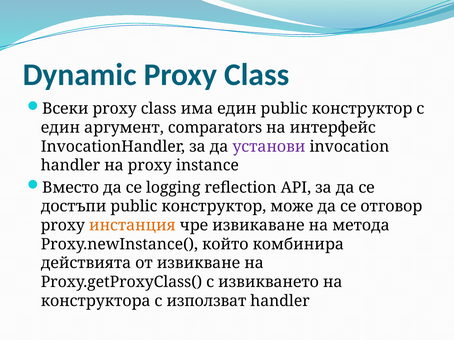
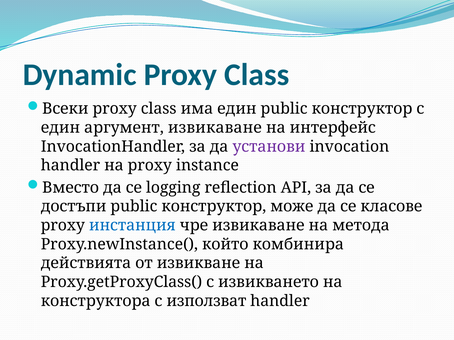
аргумент comparators: comparators -> извикаване (215, 128)
отговор: отговор -> класове (391, 207)
инстанция colour: orange -> blue (132, 226)
